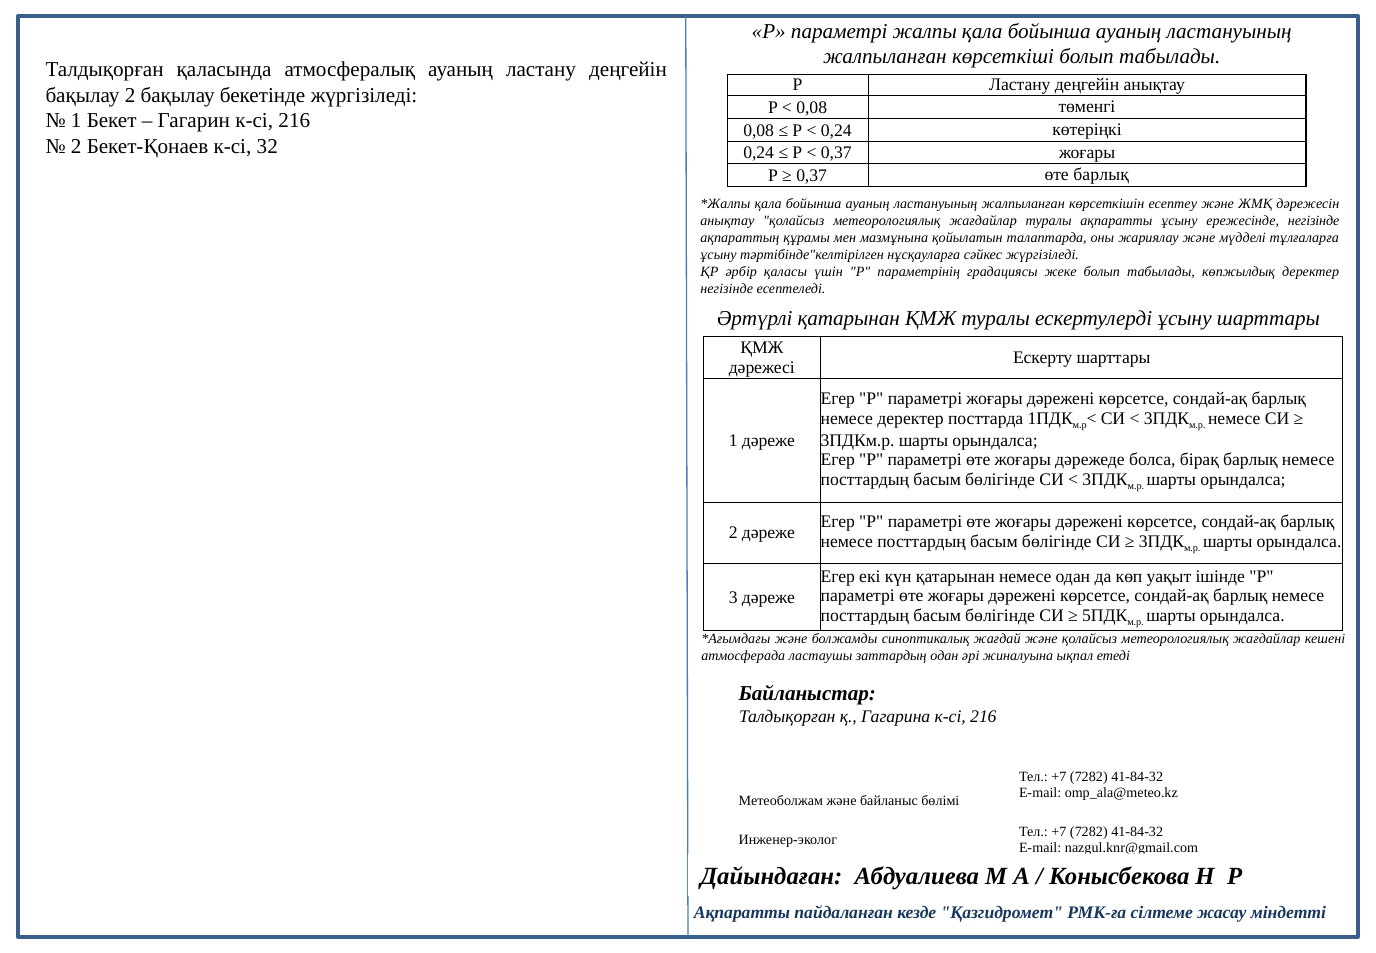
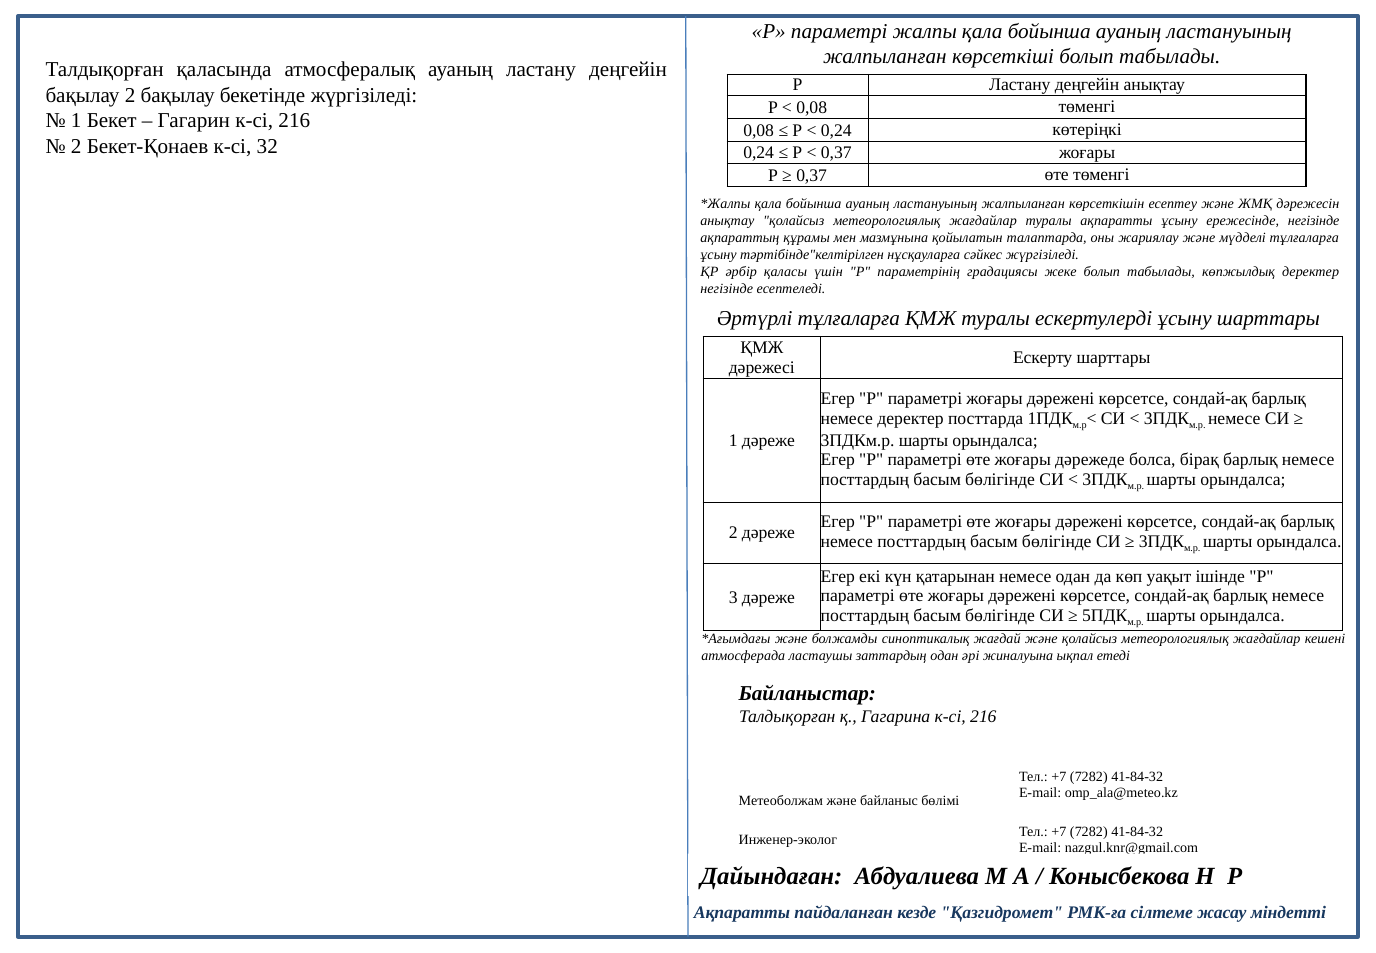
өте барлық: барлық -> төменгі (1101, 175)
Әртүрлі қатарынан: қатарынан -> тұлғаларға (849, 319)
